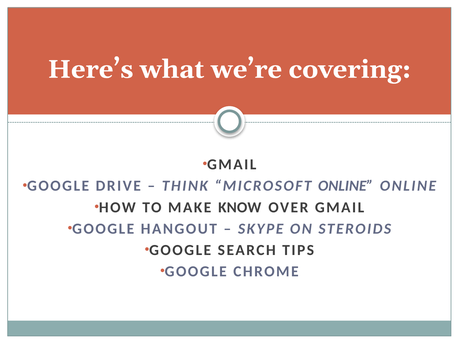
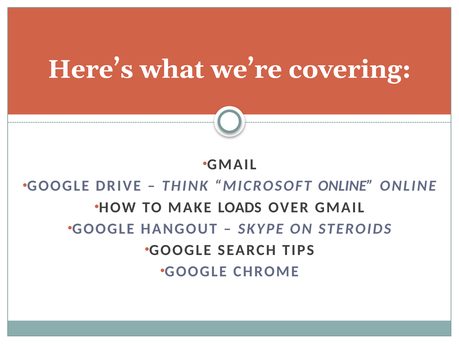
KNOW: KNOW -> LOADS (240, 207)
